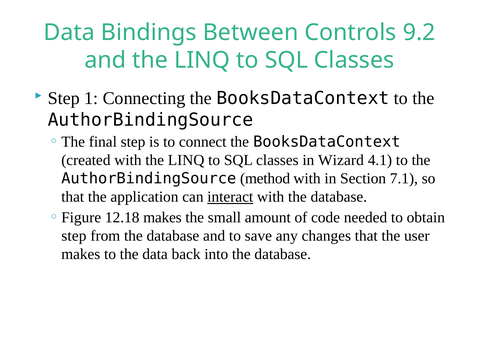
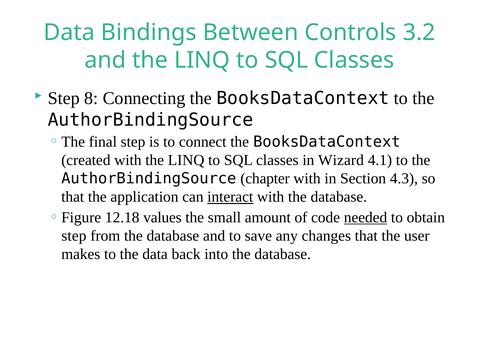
9.2: 9.2 -> 3.2 (419, 32)
1: 1 -> 8 (91, 98)
method: method -> chapter (265, 179)
7.1: 7.1 -> 4.3 (404, 179)
12.18 makes: makes -> values (162, 218)
needed underline: none -> present (366, 218)
